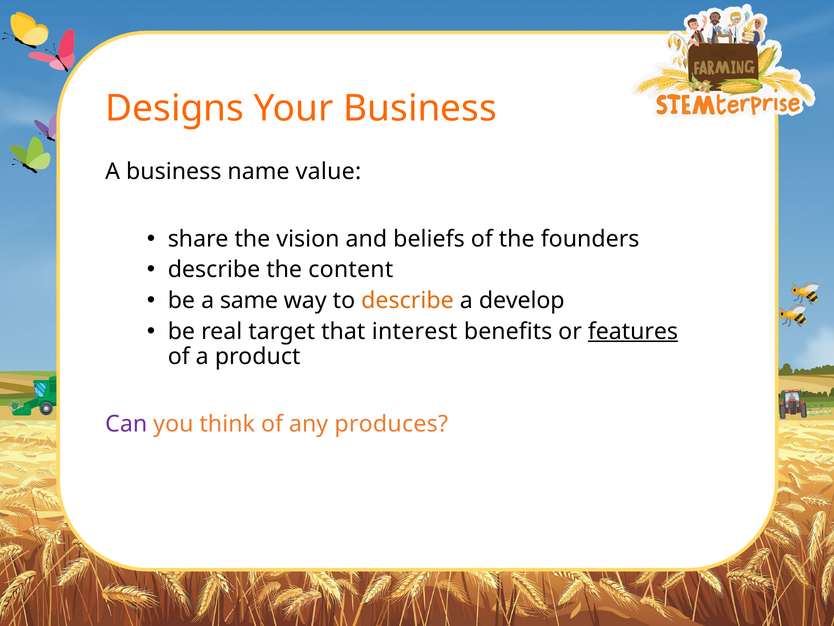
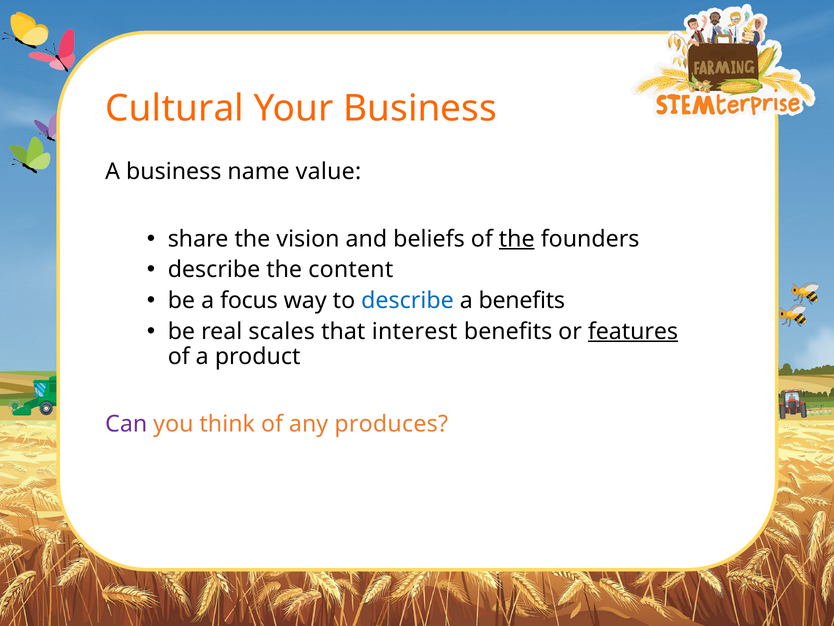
Designs: Designs -> Cultural (175, 108)
the underline: none -> present (517, 239)
same: same -> focus (249, 300)
describe colour: orange -> blue (407, 300)
a develop: develop -> benefits (522, 300)
target: target -> scales (282, 331)
